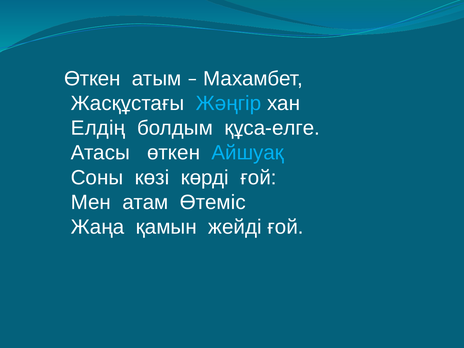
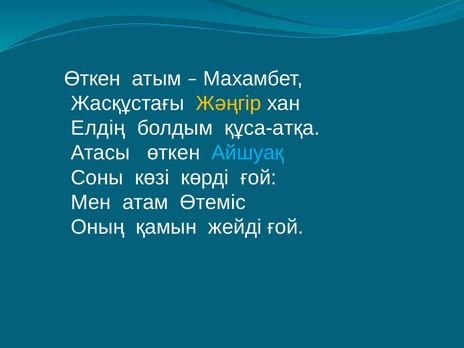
Жәңгір colour: light blue -> yellow (229, 103)
құса-елге: құса-елге -> құса-атқа (272, 128)
Жаңа: Жаңа -> Оның (98, 227)
